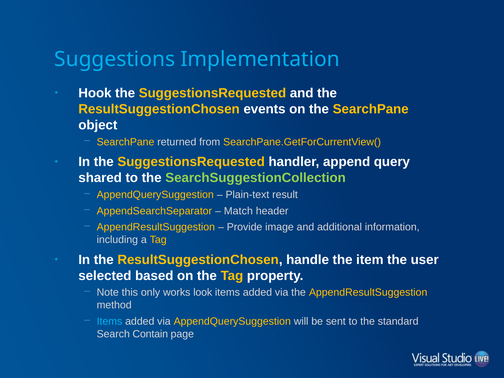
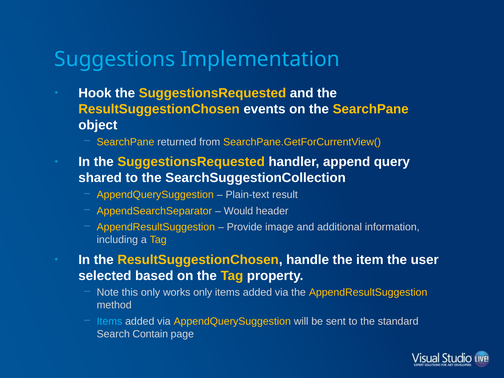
SearchSuggestionCollection colour: light green -> white (256, 178)
Match: Match -> Would (238, 211)
works look: look -> only (203, 293)
